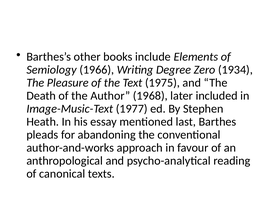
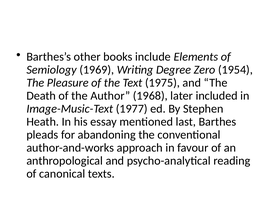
1966: 1966 -> 1969 (97, 70)
1934: 1934 -> 1954 (235, 70)
